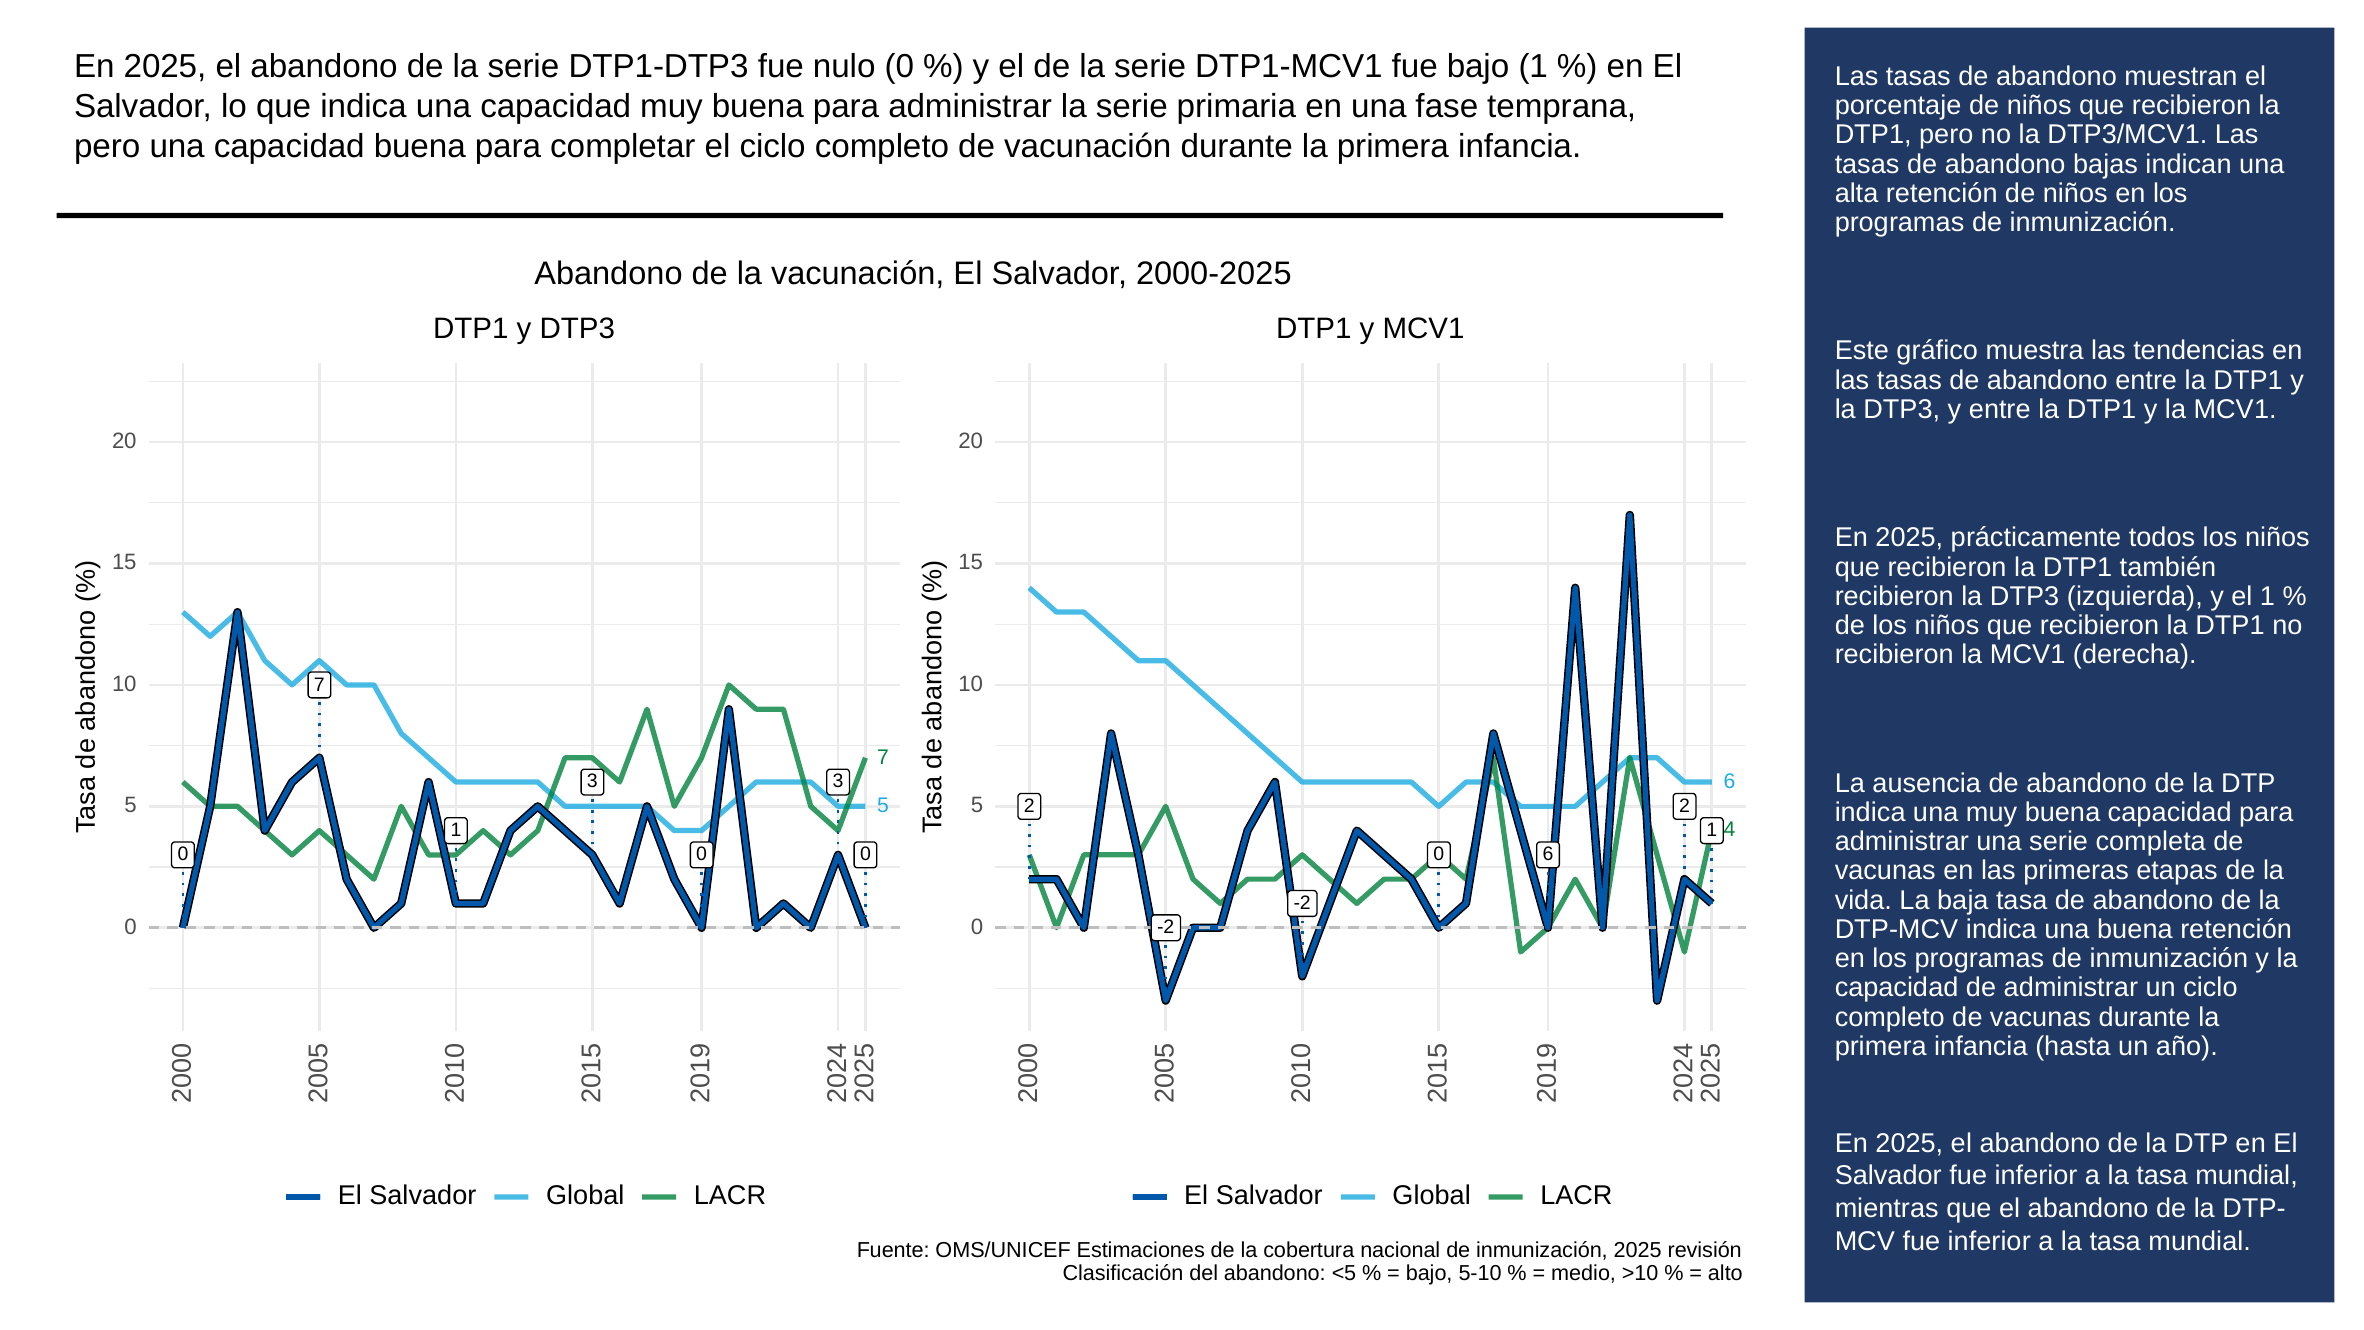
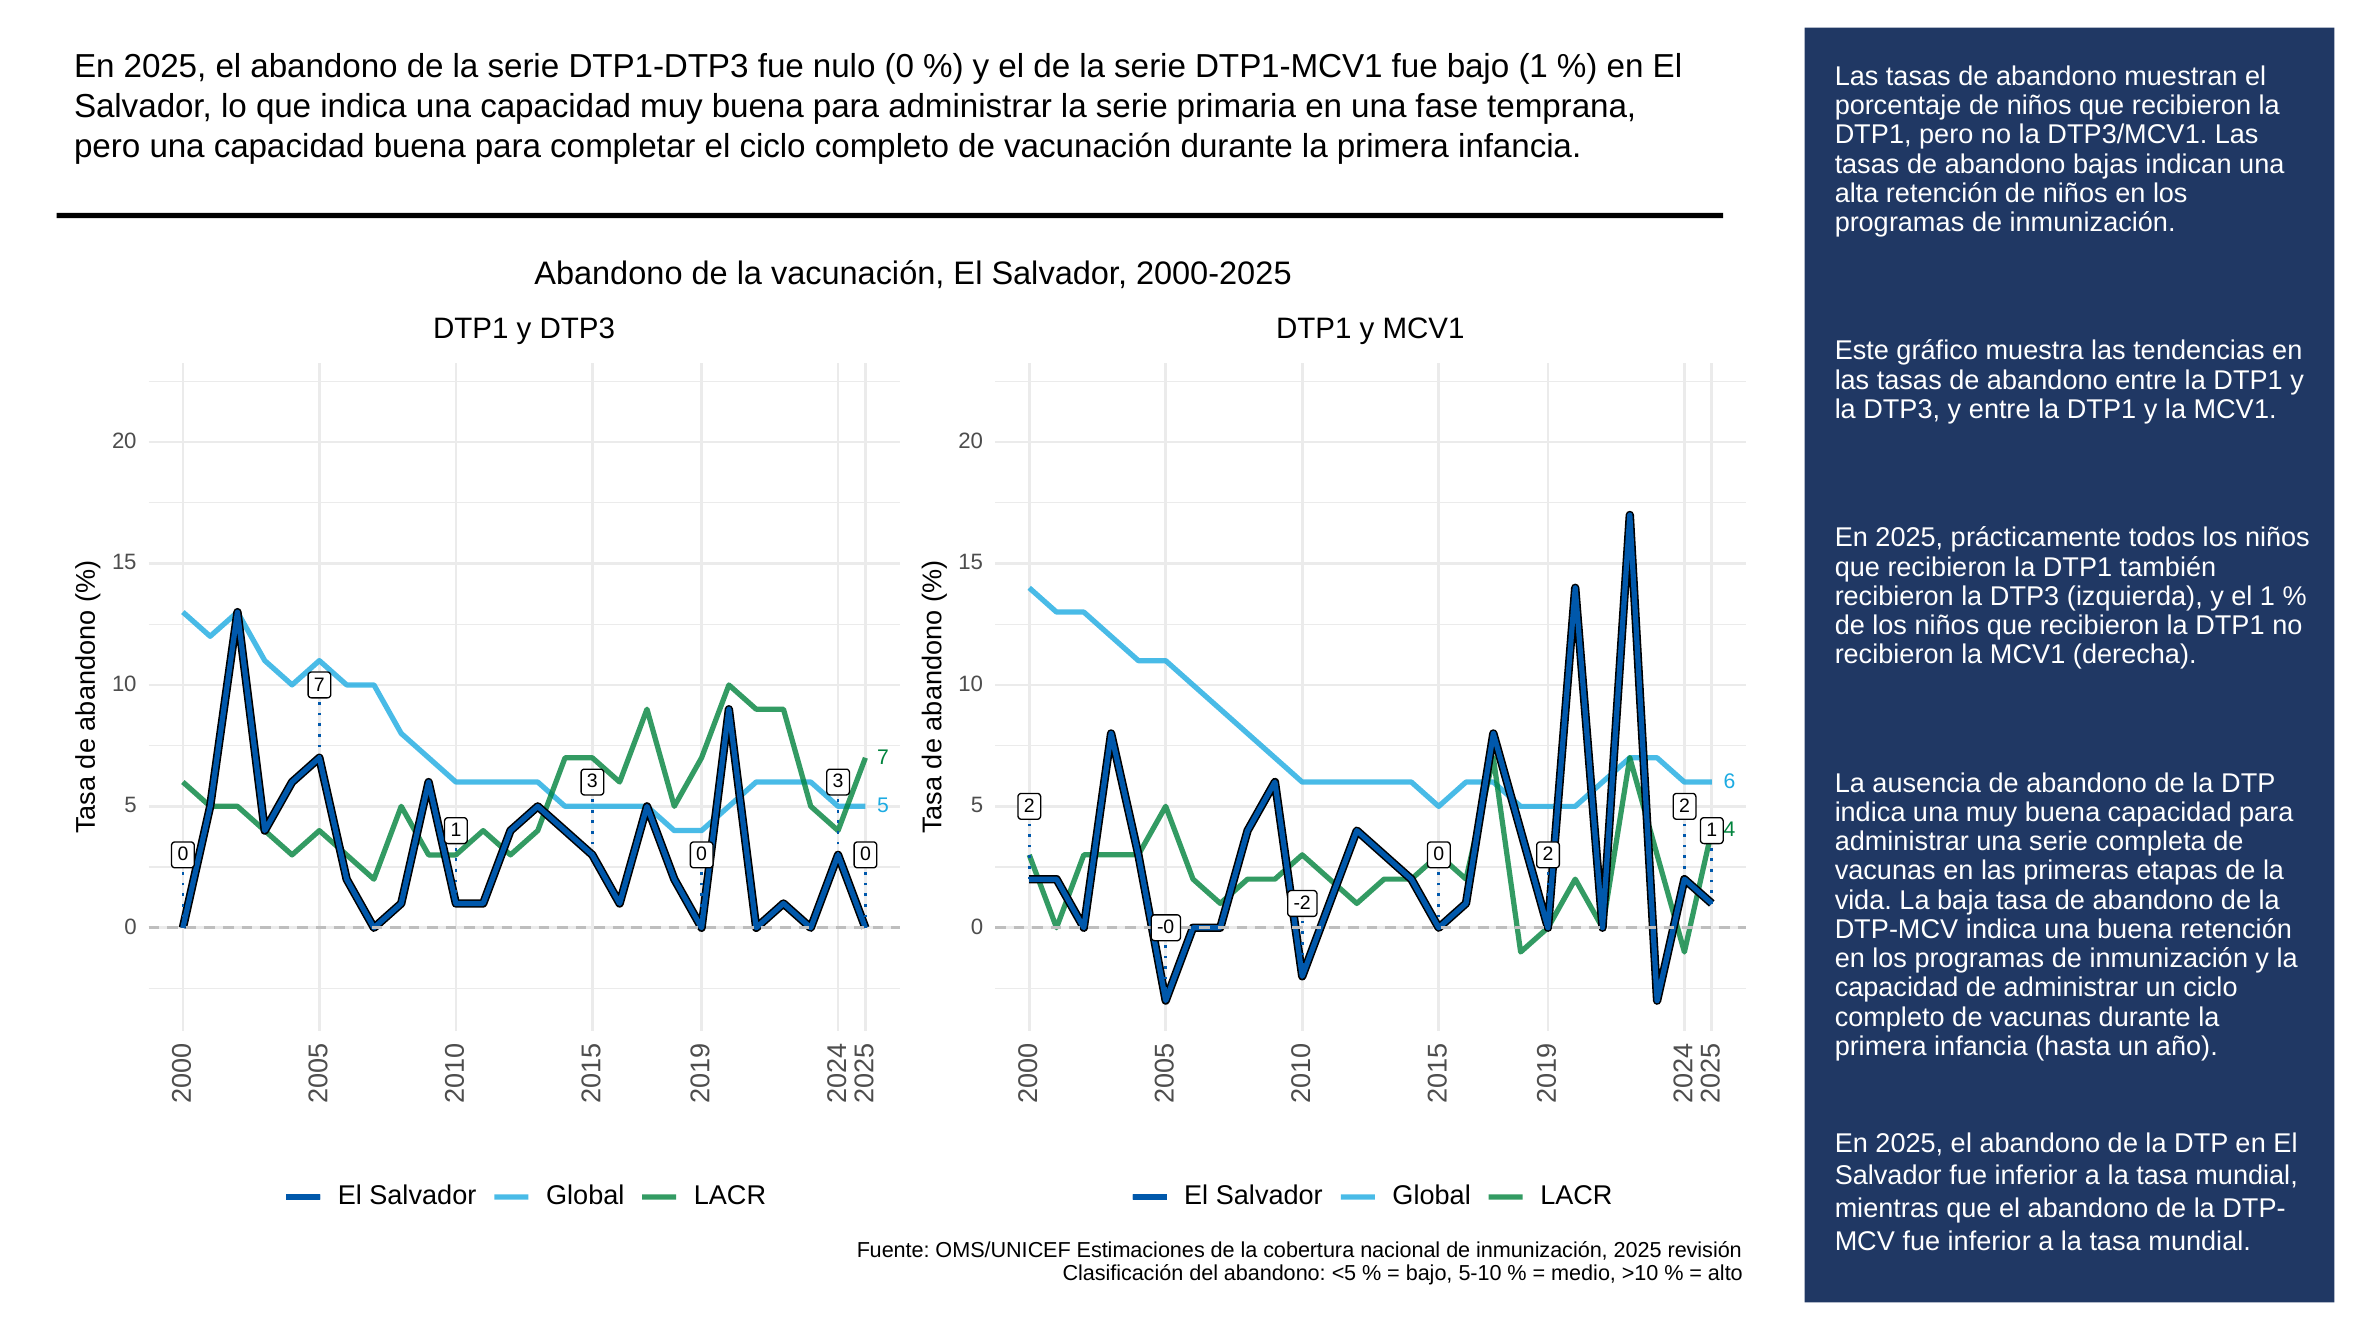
6: 6 -> 2 (1548, 854)
-2: -2 -> -0 (1166, 927)
